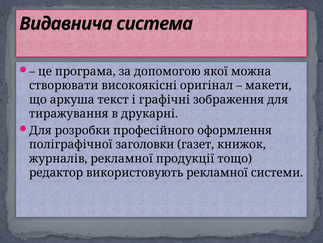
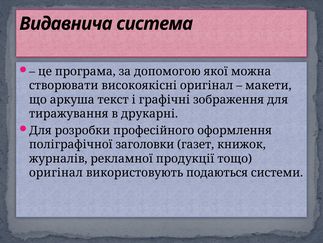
редактор: редактор -> оригінал (56, 172)
використовують рекламної: рекламної -> подаються (217, 172)
